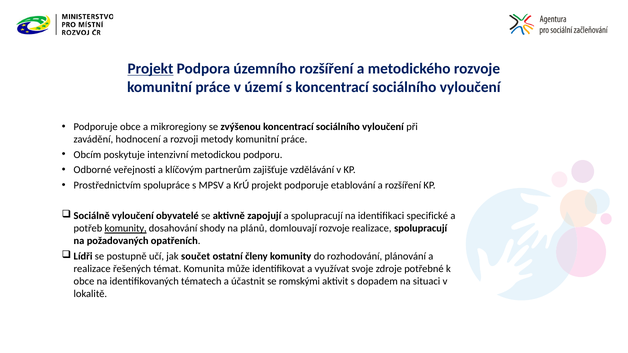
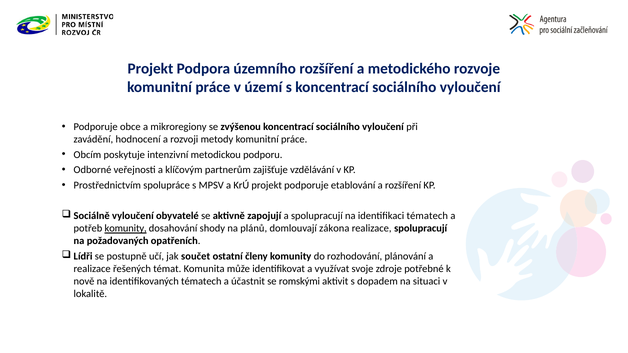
Projekt underline: present -> none (150, 69)
identifikaci specifické: specifické -> tématech (427, 216)
domlouvají rozvoje: rozvoje -> zákona (334, 229)
obce: obce -> nově (84, 282)
